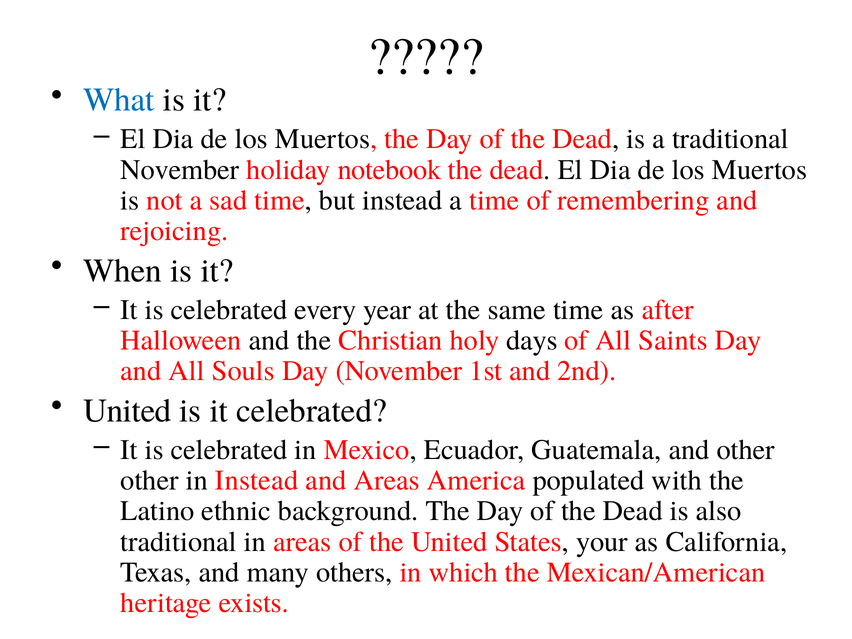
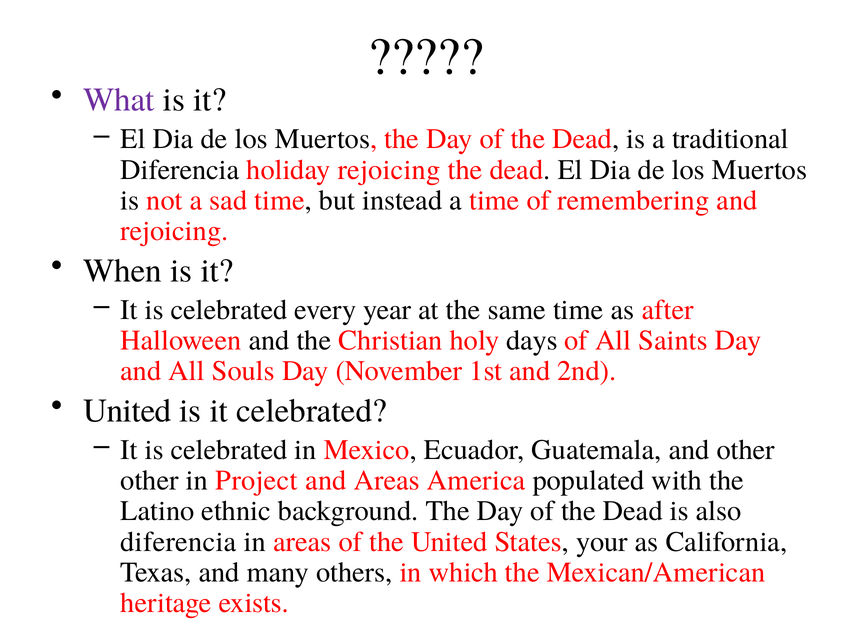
What colour: blue -> purple (119, 100)
November: November -> Diferencia (180, 170)
holiday notebook: notebook -> rejoicing (389, 170)
in Instead: Instead -> Project (257, 480)
traditional: traditional -> diferencia (178, 542)
